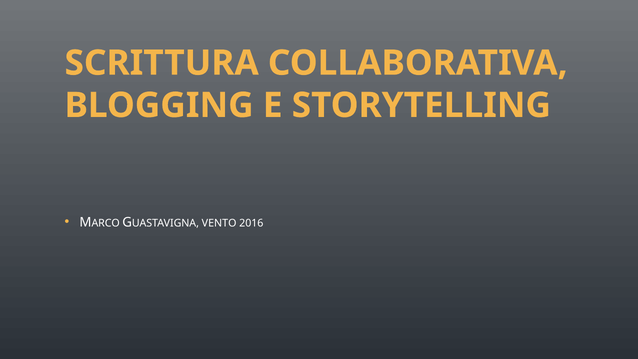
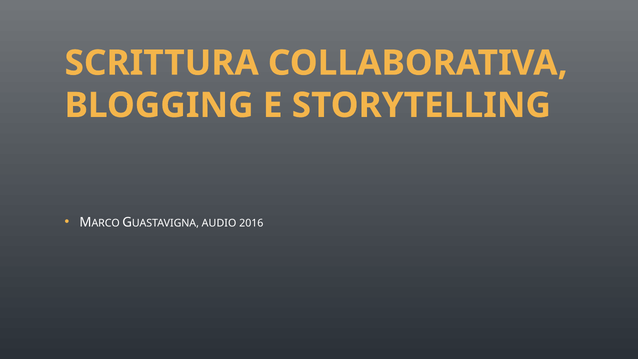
VENTO: VENTO -> AUDIO (219, 223)
